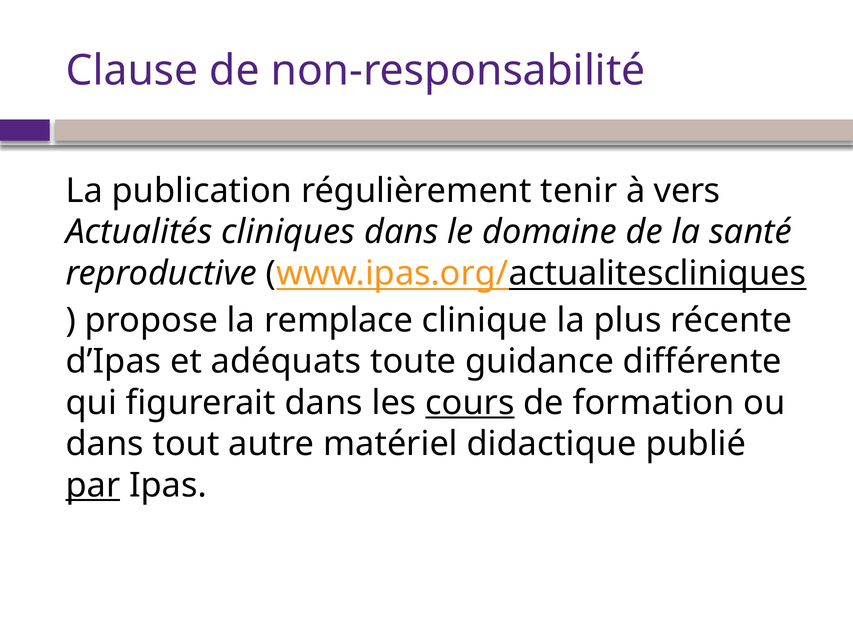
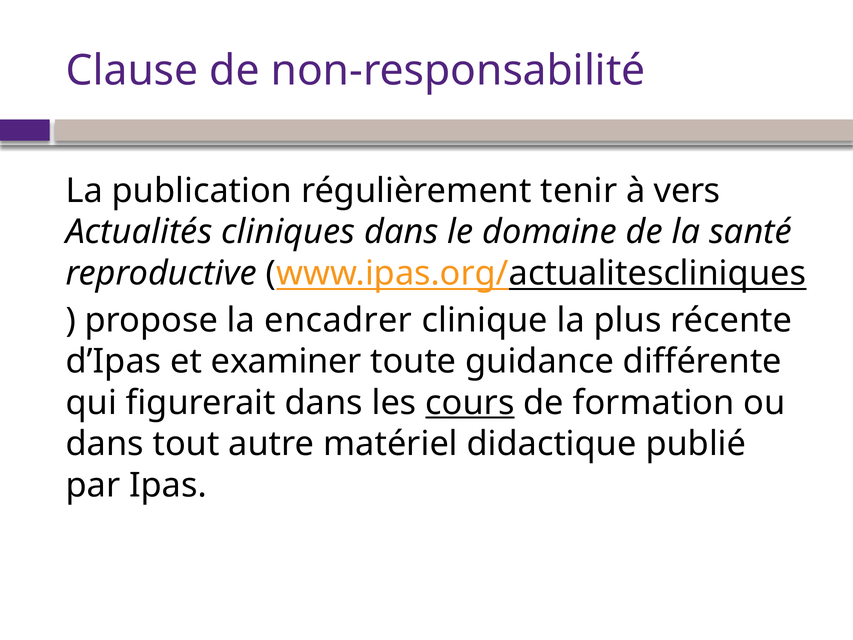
remplace: remplace -> encadrer (338, 320)
adéquats: adéquats -> examiner (286, 361)
par underline: present -> none (93, 485)
